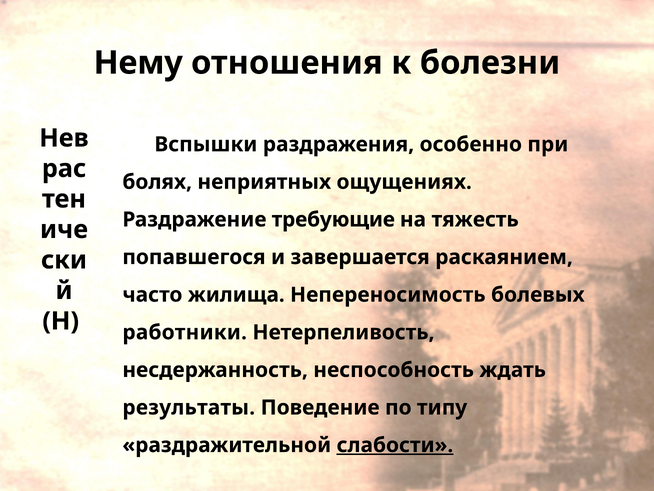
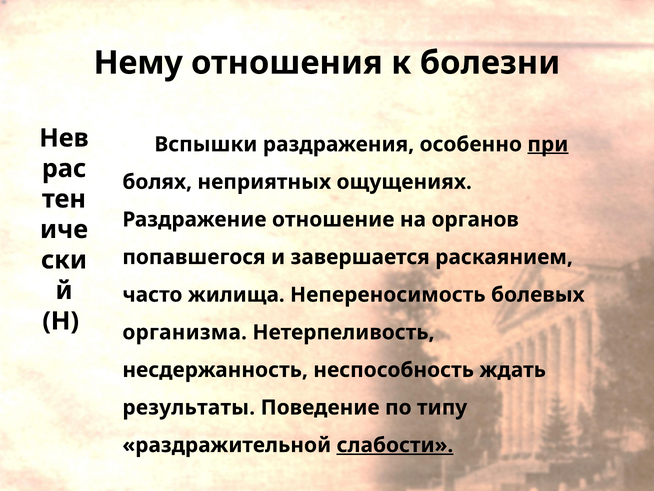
при underline: none -> present (548, 144)
требующие: требующие -> отношение (333, 219)
тяжесть: тяжесть -> органов (475, 219)
работники: работники -> организма (185, 332)
